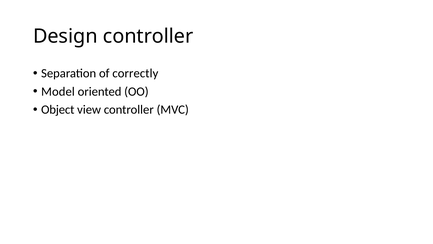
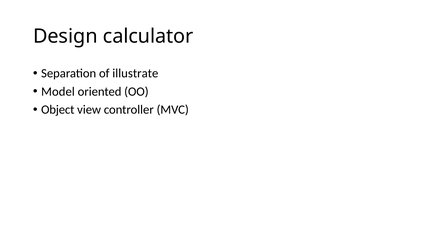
Design controller: controller -> calculator (148, 36)
correctly: correctly -> illustrate (135, 73)
